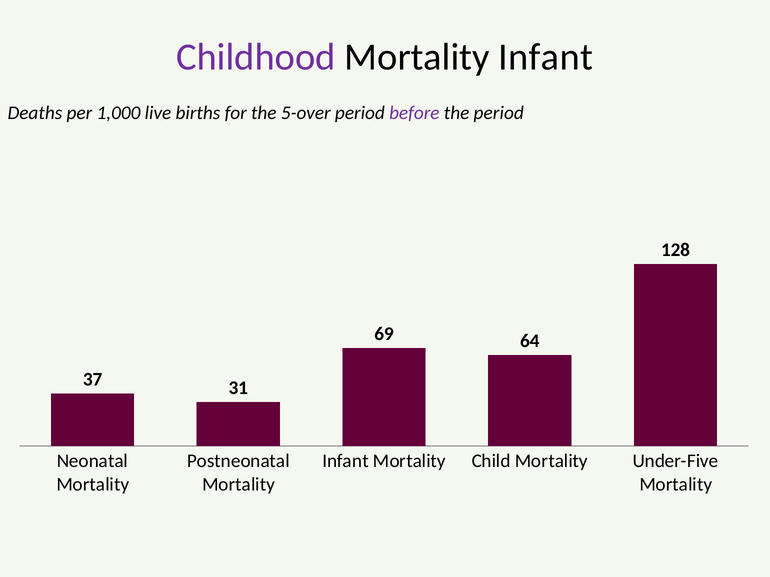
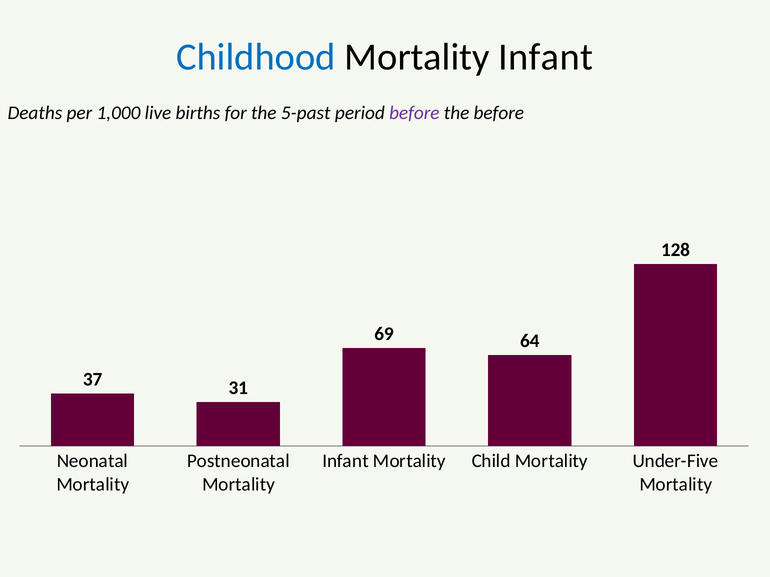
Childhood colour: purple -> blue (256, 57)
5-over: 5-over -> 5-past (306, 113)
the period: period -> before (499, 113)
